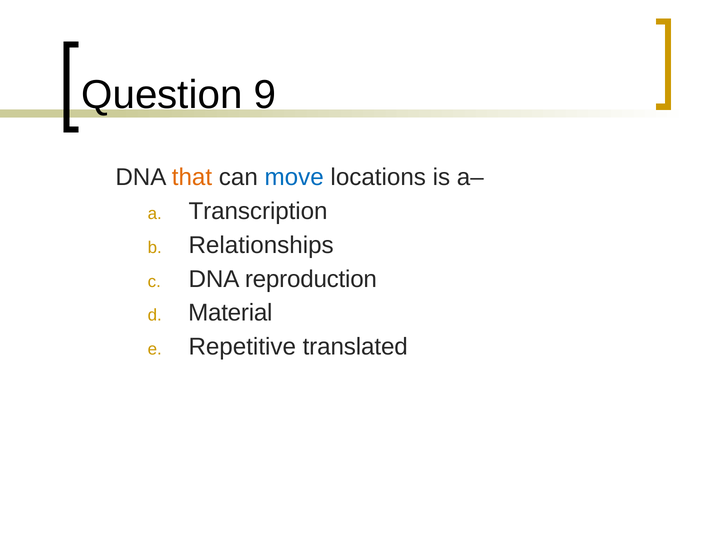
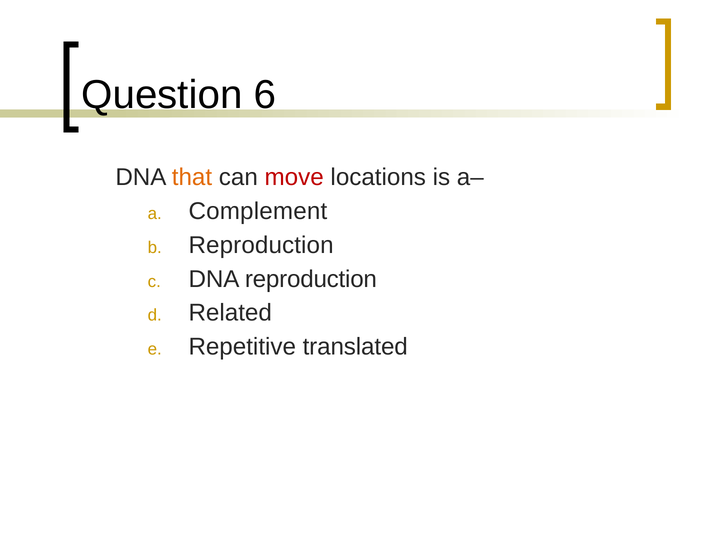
9: 9 -> 6 (265, 95)
move colour: blue -> red (294, 177)
Transcription: Transcription -> Complement (258, 211)
Relationships: Relationships -> Reproduction (261, 245)
Material: Material -> Related (230, 313)
